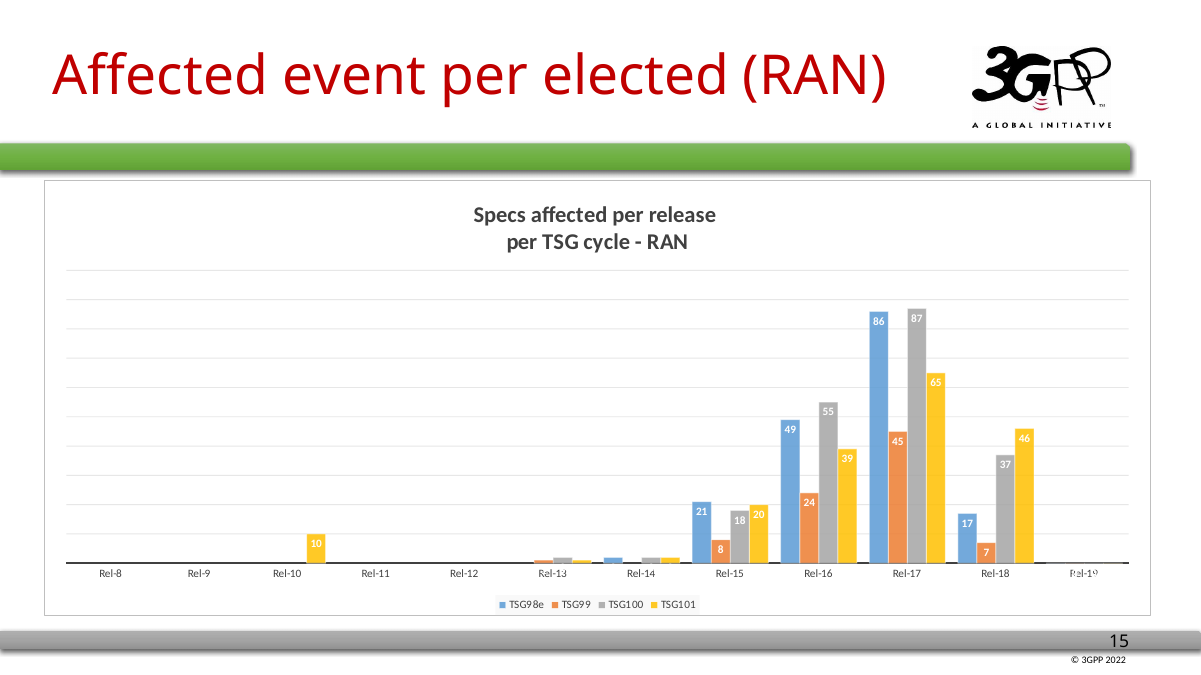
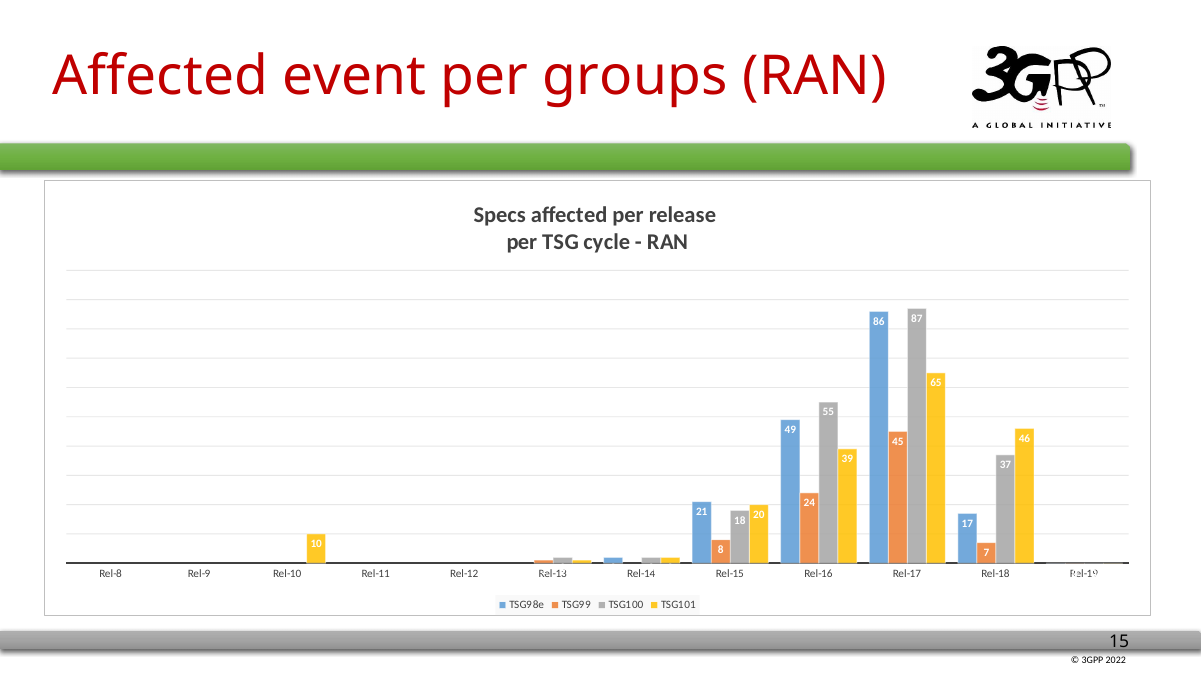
elected: elected -> groups (635, 76)
